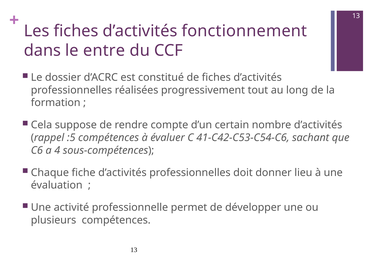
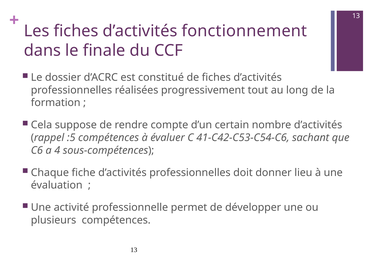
entre: entre -> finale (104, 51)
